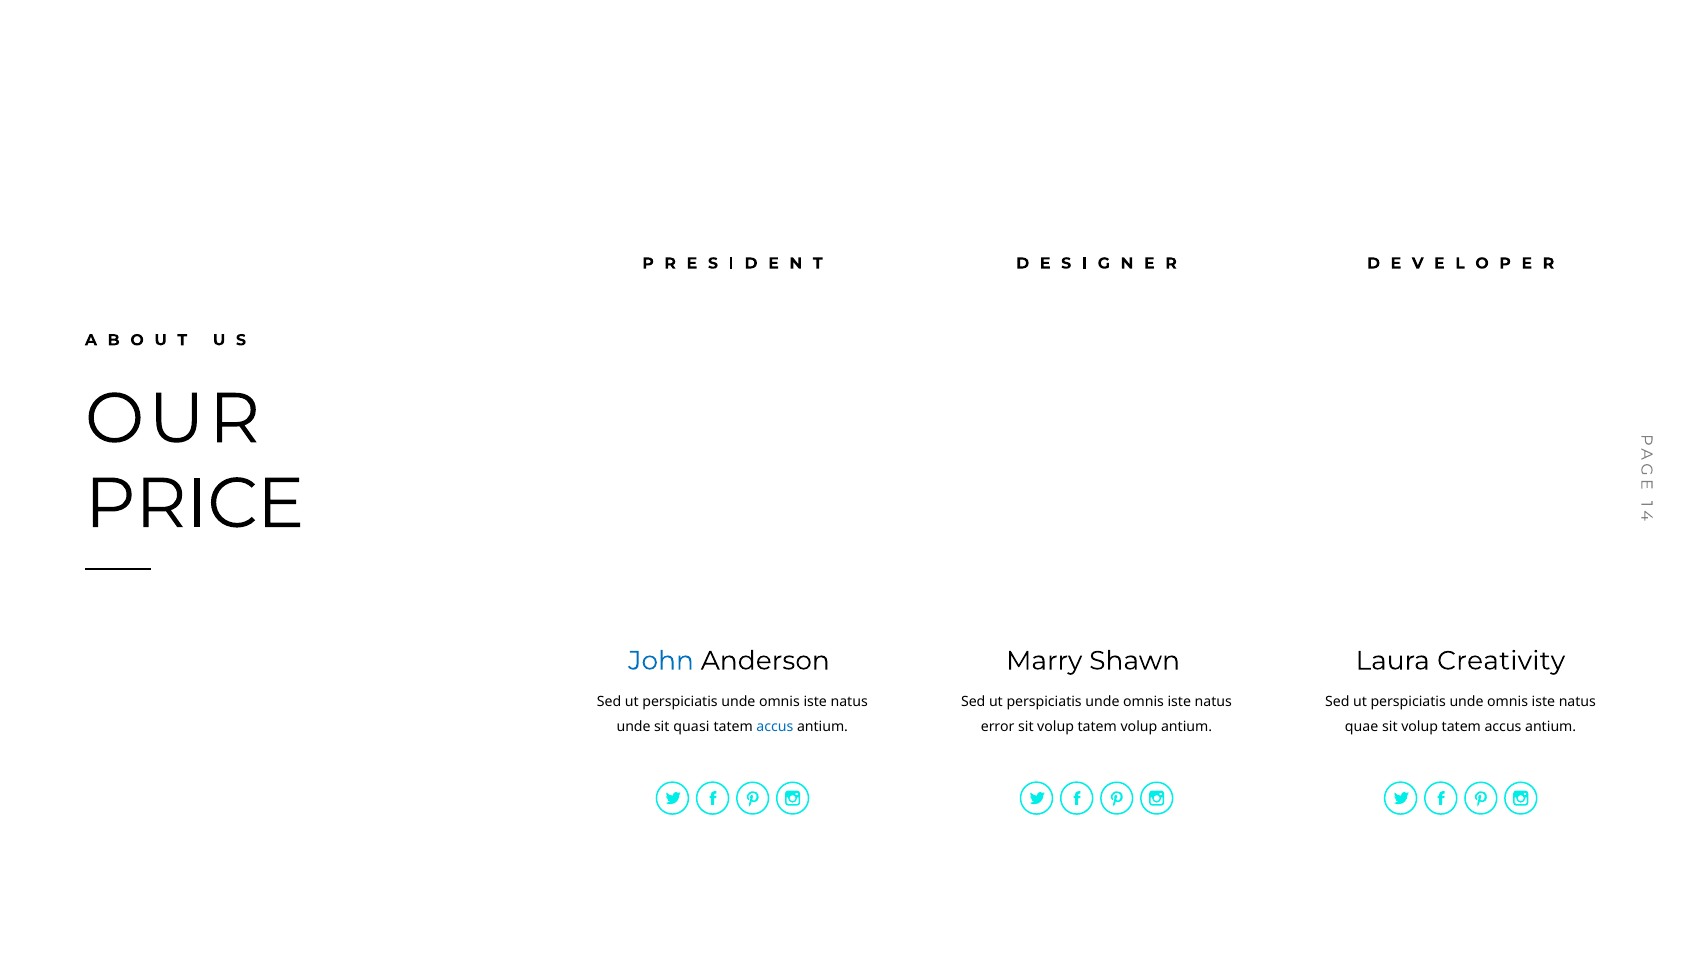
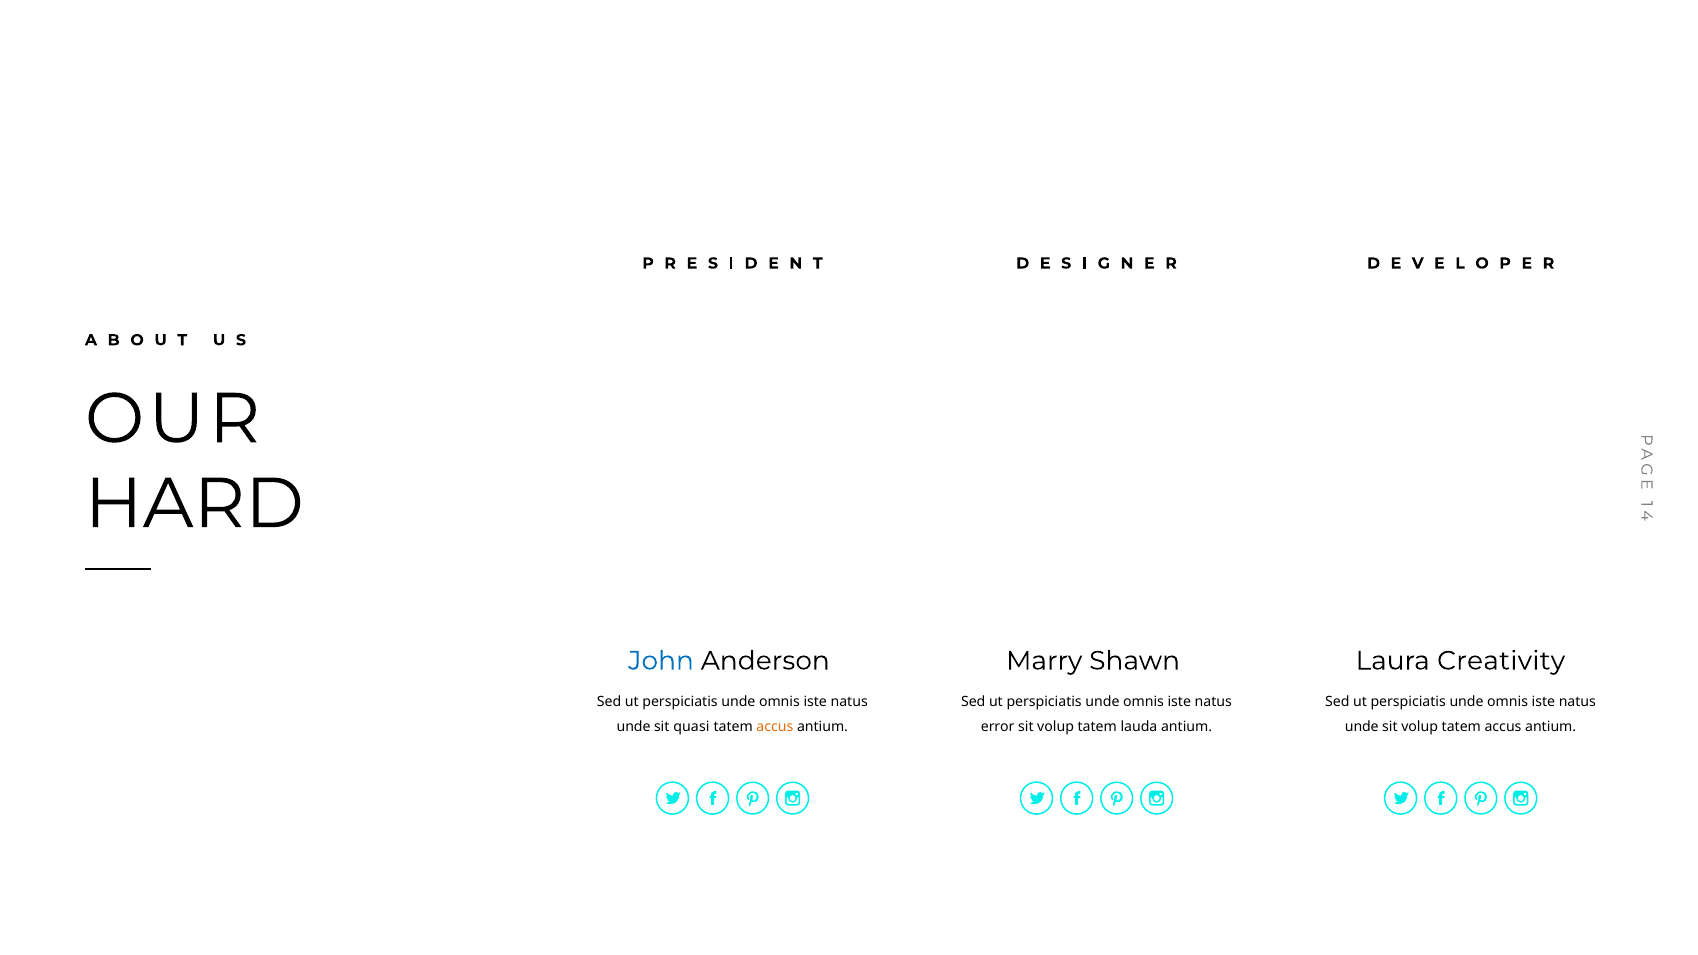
PRICE: PRICE -> HARD (194, 504)
accus colour: blue -> orange (775, 727)
tatem volup: volup -> lauda (1139, 727)
quae: quae -> unde (1362, 727)
